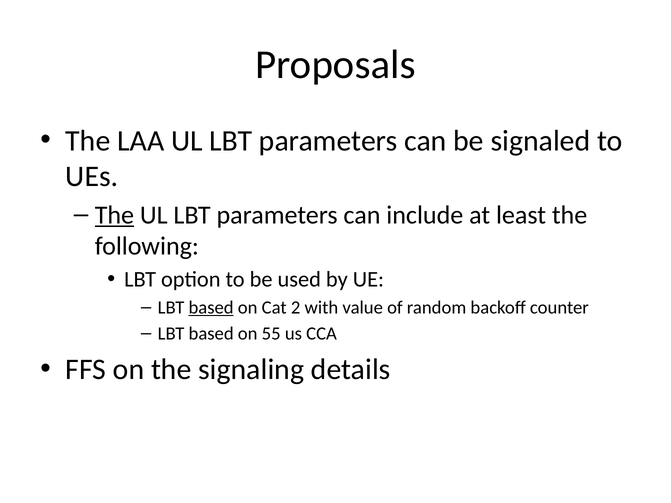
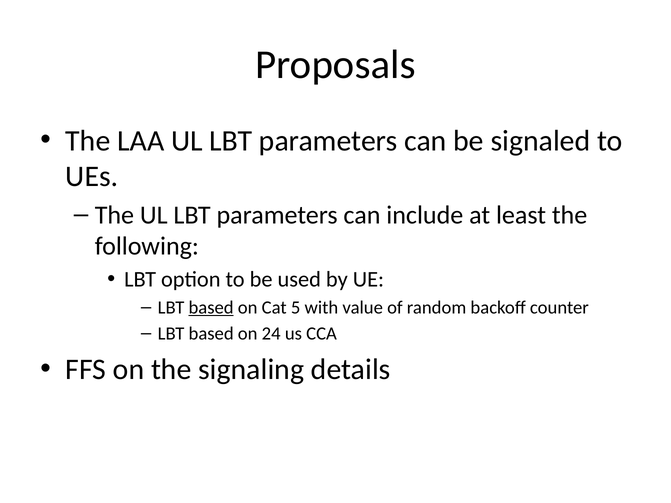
The underline: present -> none (114, 215)
2: 2 -> 5 (296, 308)
55: 55 -> 24 (271, 334)
